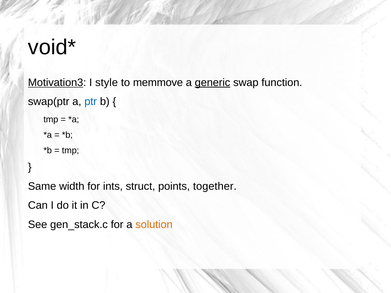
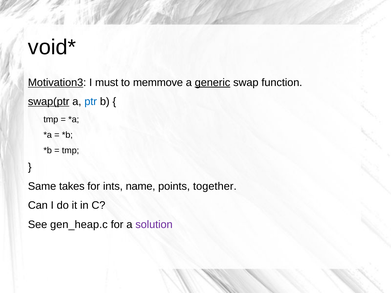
style: style -> must (107, 83)
swap(ptr underline: none -> present (49, 102)
width: width -> takes (72, 186)
struct: struct -> name (141, 186)
gen_stack.c: gen_stack.c -> gen_heap.c (79, 225)
solution colour: orange -> purple (154, 225)
